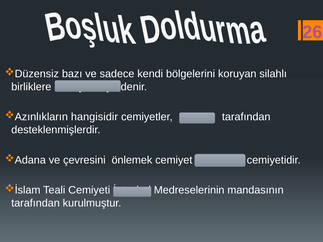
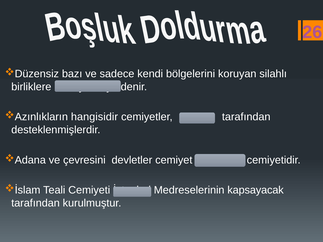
önlemek: önlemek -> devletler (132, 160)
mandasının: mandasının -> kapsayacak (256, 190)
